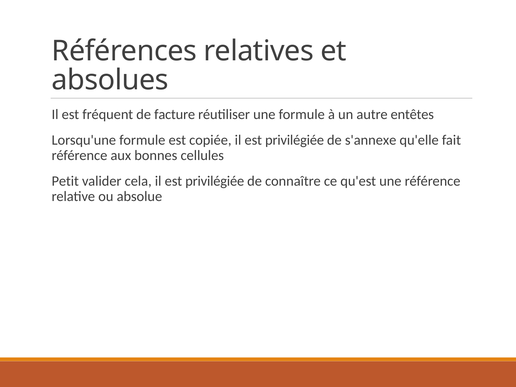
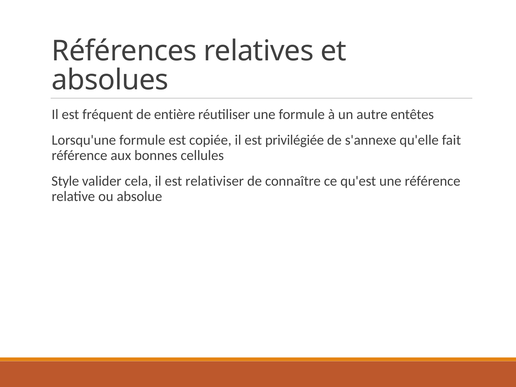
facture: facture -> entière (175, 114)
Petit: Petit -> Style (65, 181)
cela il est privilégiée: privilégiée -> relativiser (215, 181)
